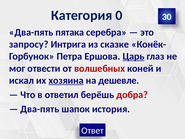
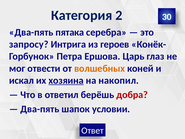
0: 0 -> 2 (119, 15)
сказке: сказке -> героев (115, 44)
Царь underline: present -> none (134, 56)
волшебных colour: red -> orange (100, 68)
дешевле: дешевле -> накопил (119, 80)
история: история -> условии (111, 109)
